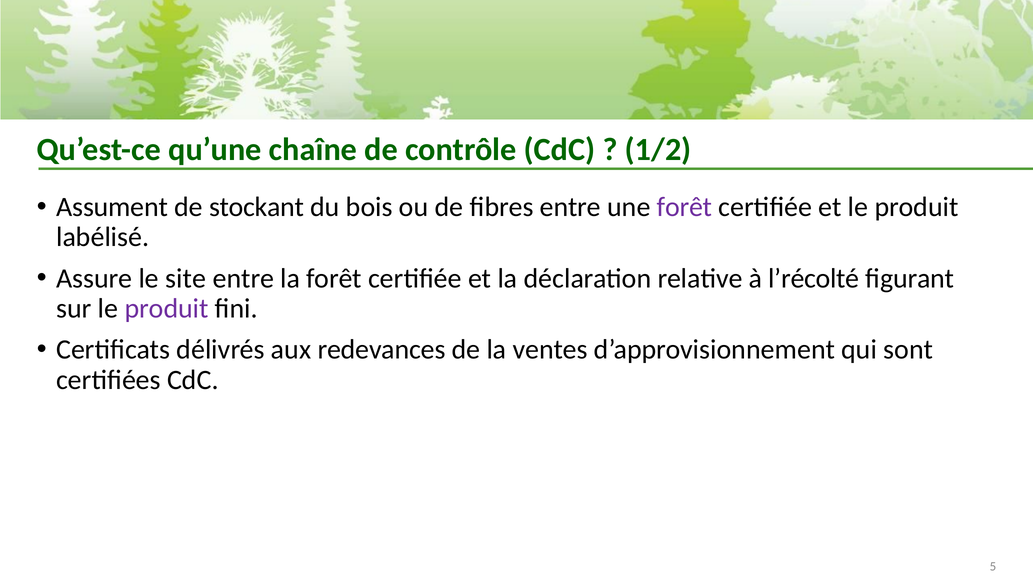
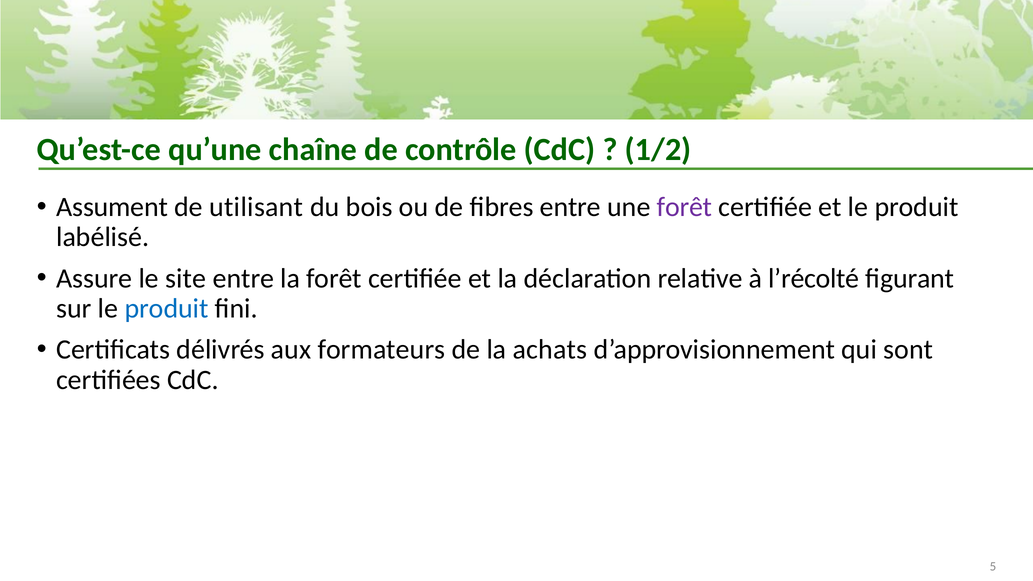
stockant: stockant -> utilisant (256, 207)
produit colour: purple -> blue (167, 309)
redevances: redevances -> formateurs (381, 350)
ventes: ventes -> achats (550, 350)
